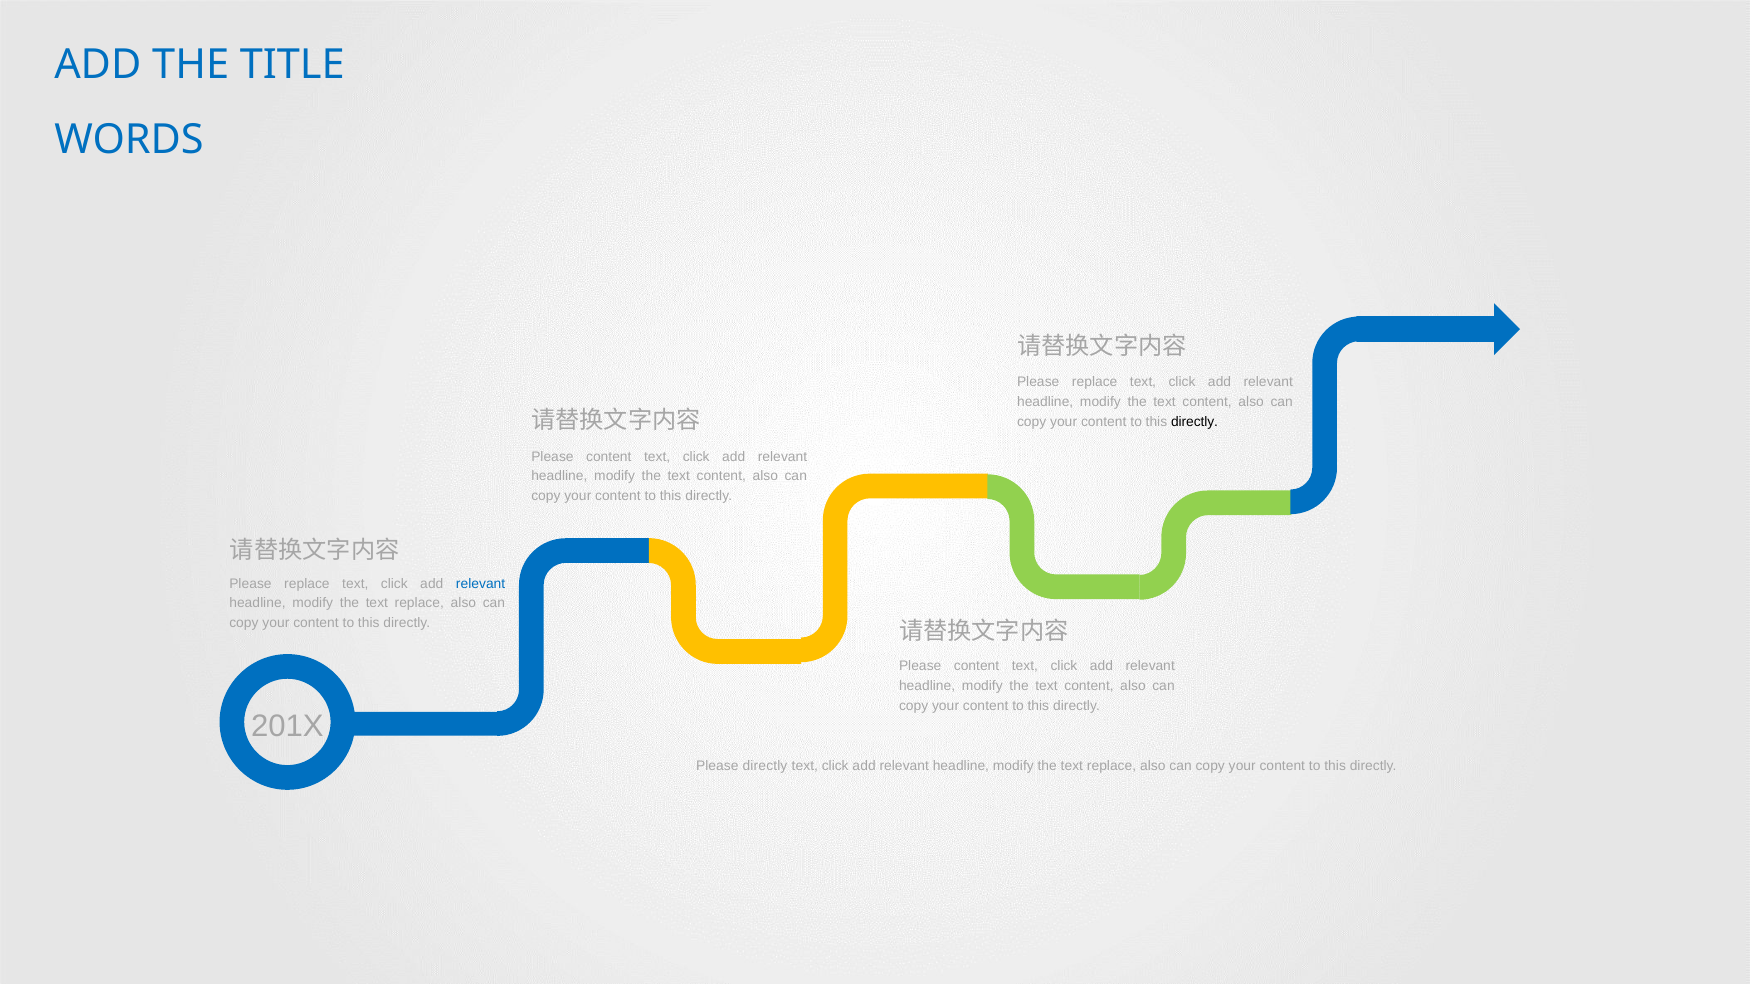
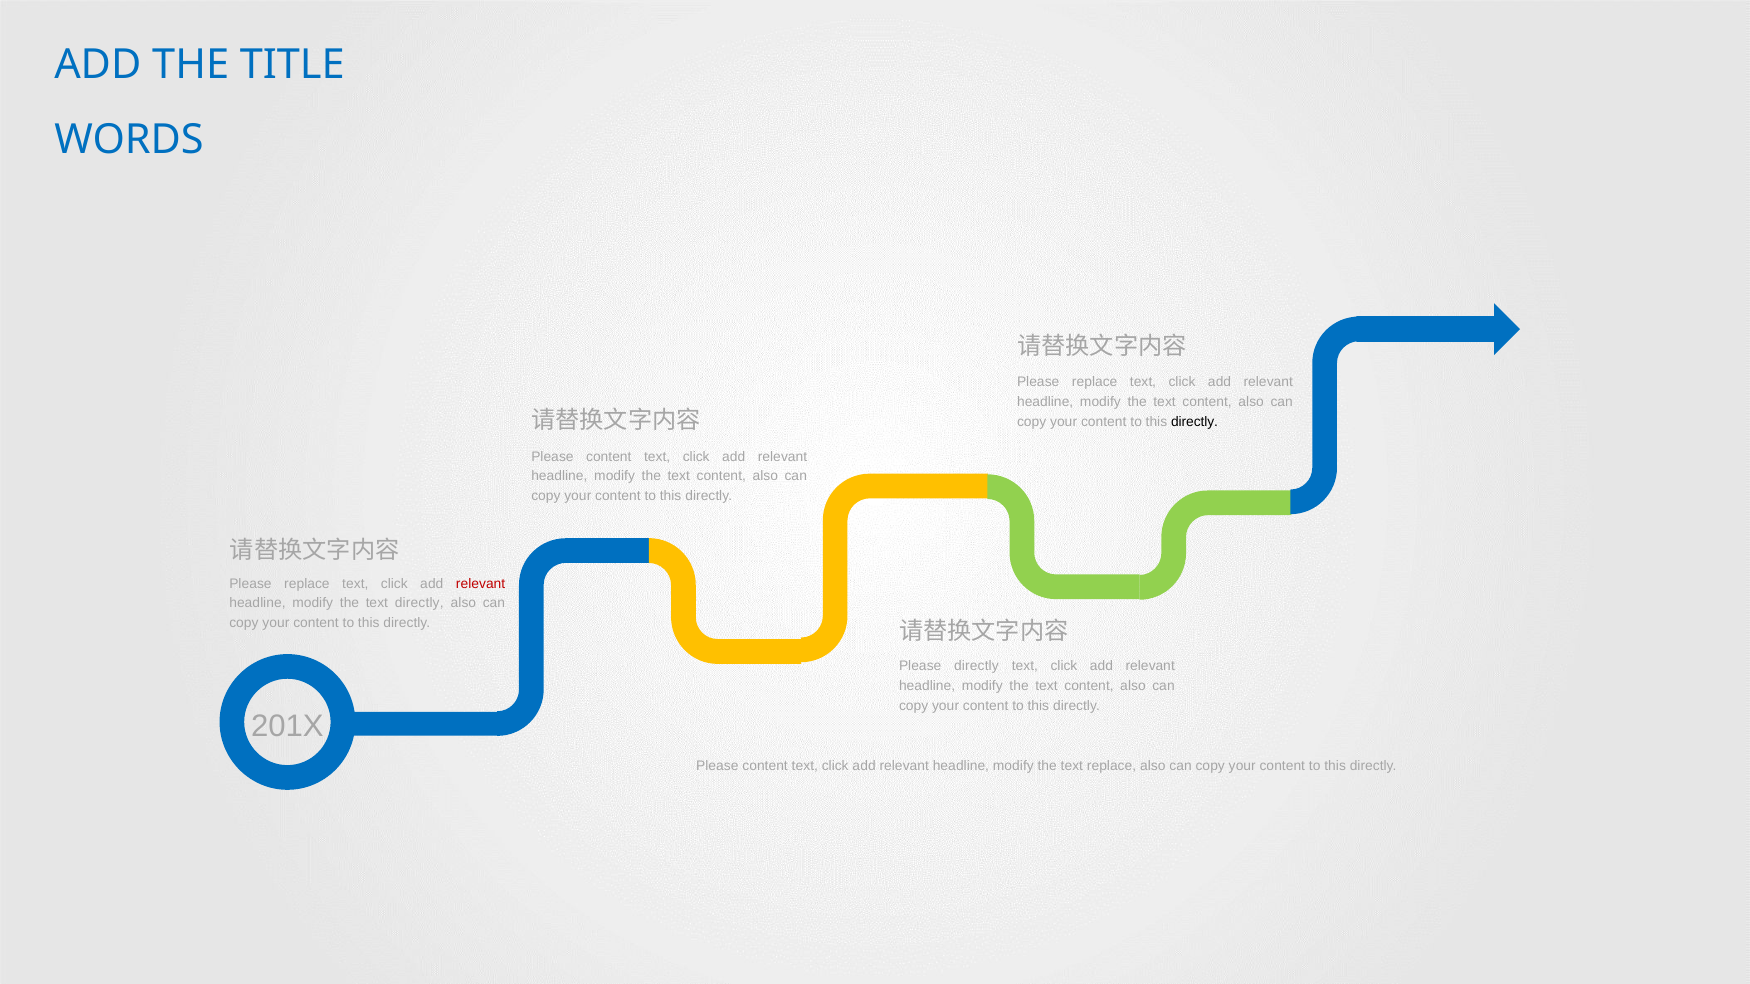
relevant colour: blue -> red (481, 584)
replace: replace -> directly (419, 604)
content: content -> directly (976, 667)
directly: directly -> content (765, 766)
